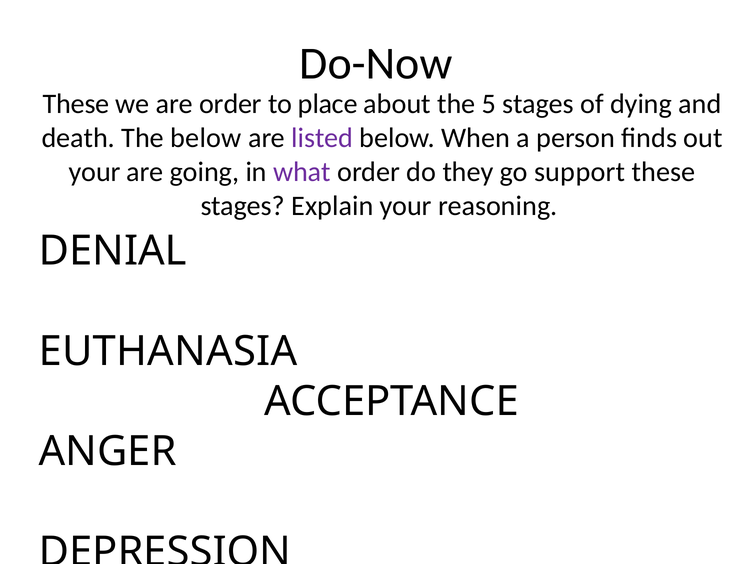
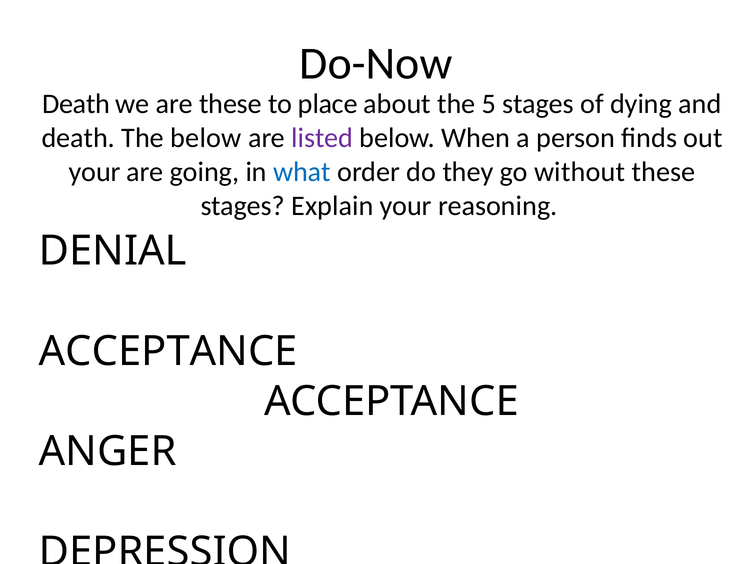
These: These -> Death (76, 104)
are order: order -> these (230, 104)
what colour: purple -> blue (302, 172)
support: support -> without (580, 172)
EUTHANASIA: EUTHANASIA -> ACCEPTANCE (168, 351)
